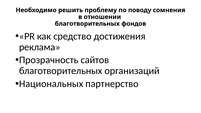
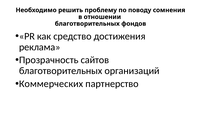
Национальных: Национальных -> Коммерческих (51, 84)
